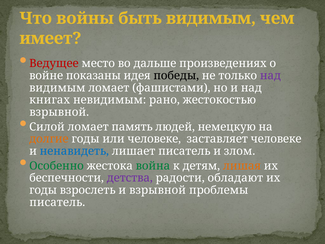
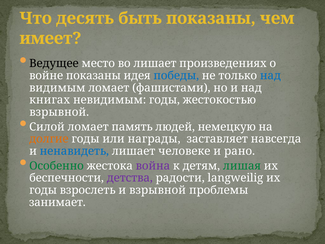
войны: войны -> десять (85, 18)
быть видимым: видимым -> показаны (211, 18)
Ведущее colour: red -> black (54, 63)
во дальше: дальше -> лишает (155, 63)
победы colour: black -> blue (176, 76)
над colour: purple -> blue (270, 76)
невидимым рано: рано -> годы (164, 100)
или человеке: человеке -> награды (154, 139)
заставляет человеке: человеке -> навсегда (276, 139)
лишает писатель: писатель -> человеке (184, 151)
злом: злом -> рано (240, 151)
война colour: green -> purple (153, 166)
лишая colour: orange -> green (242, 166)
обладают: обладают -> langweilig (235, 178)
писатель: писатель -> занимает (57, 202)
